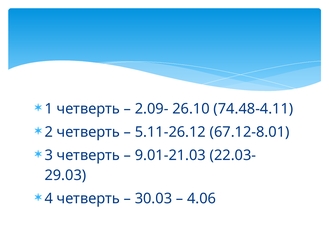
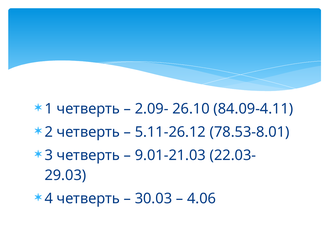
74.48-4.11: 74.48-4.11 -> 84.09-4.11 (253, 109)
67.12-8.01: 67.12-8.01 -> 78.53-8.01 (250, 132)
